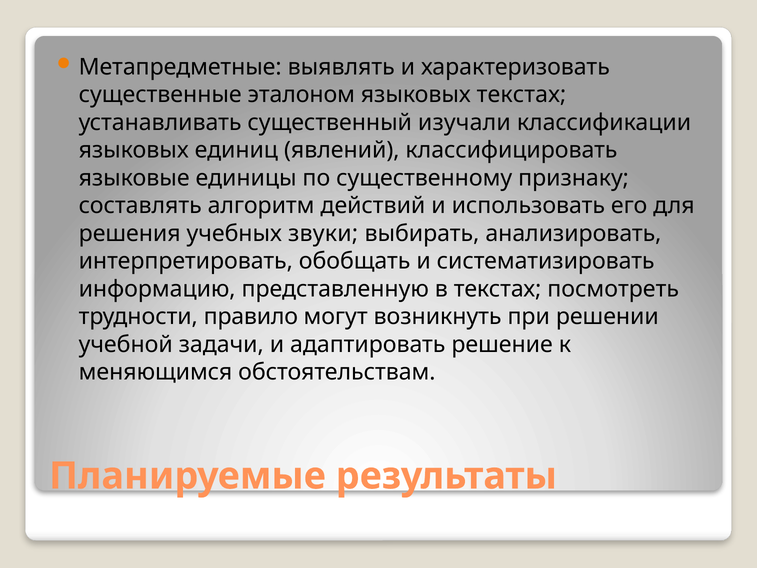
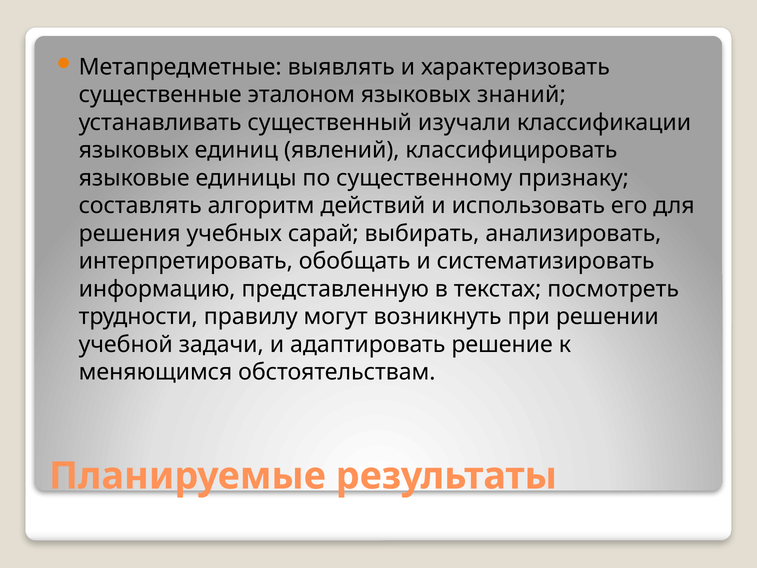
языковых текстах: текстах -> знаний (521, 95)
звуки: звуки -> сарай (323, 233)
правило: правило -> правилу (251, 317)
